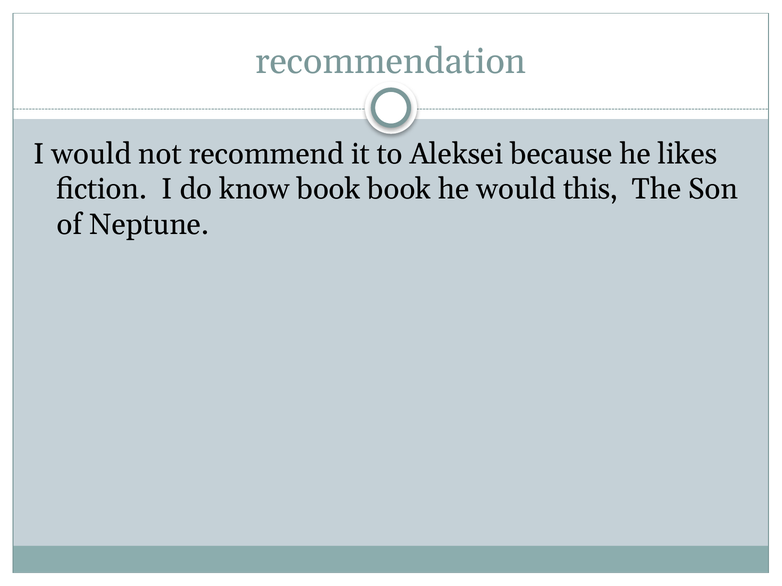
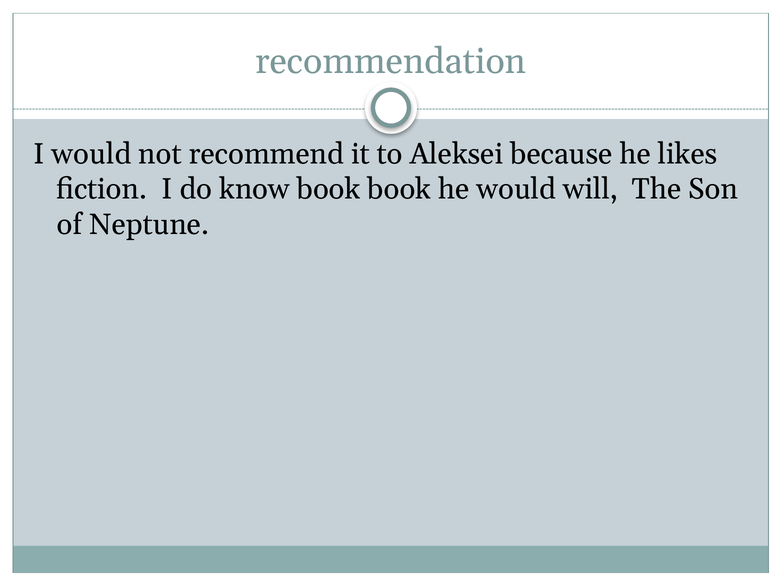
this: this -> will (591, 189)
